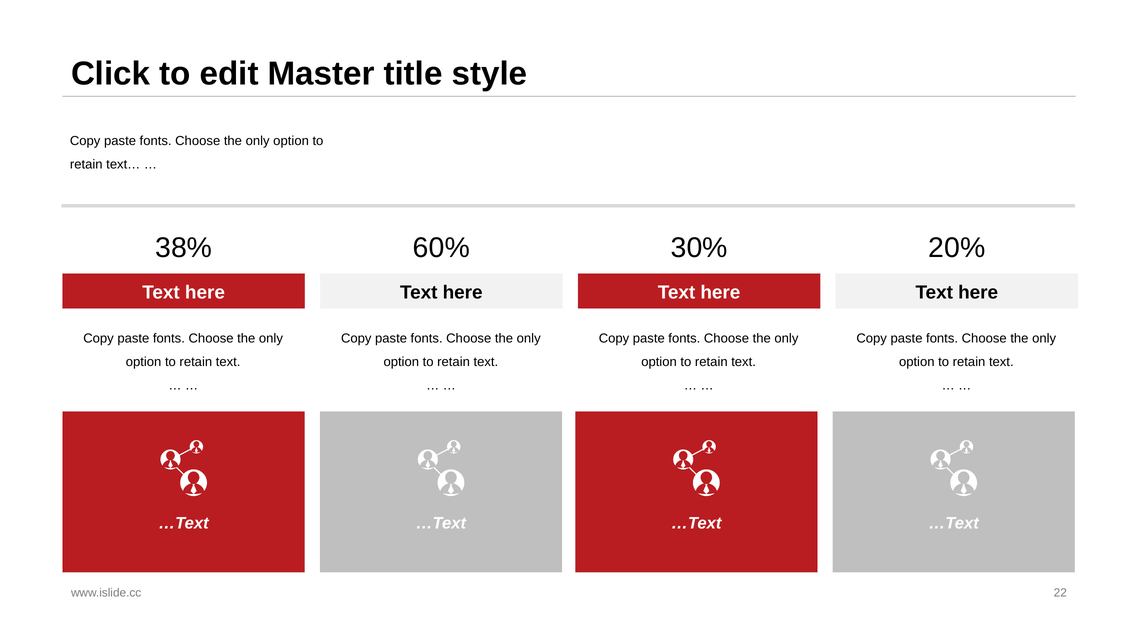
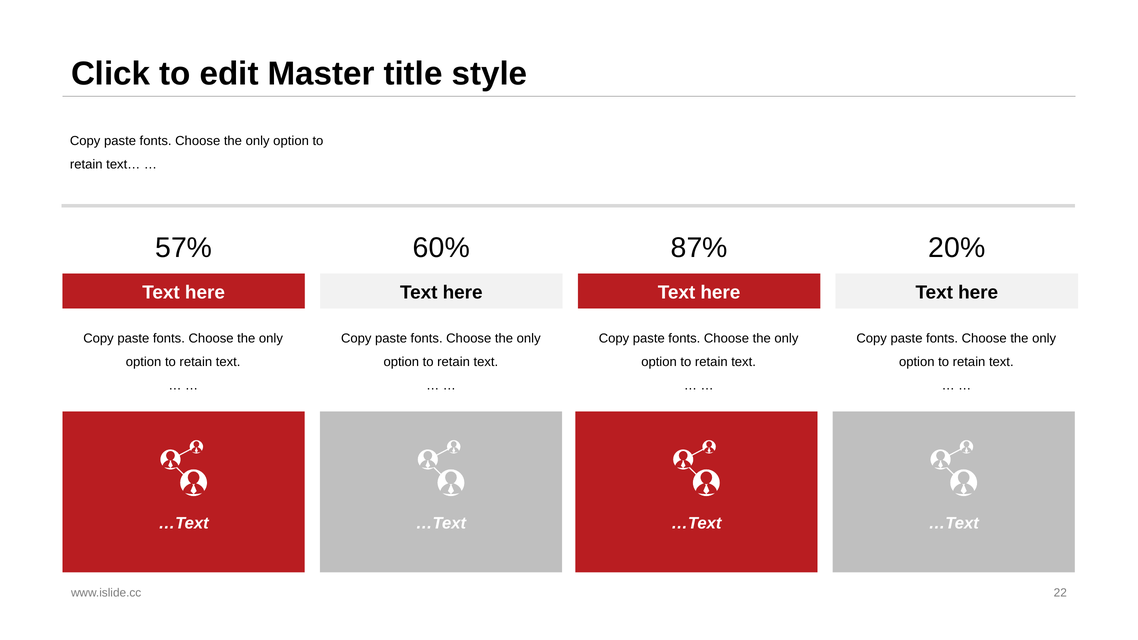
38%: 38% -> 57% (184, 248)
30%: 30% -> 87% (699, 248)
